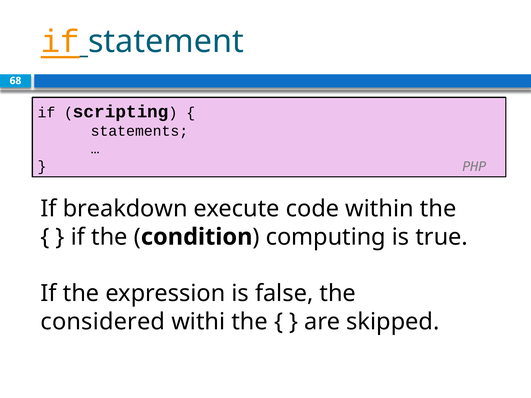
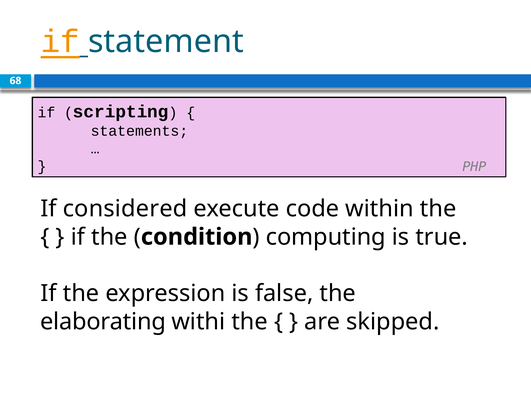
breakdown: breakdown -> considered (125, 209)
considered: considered -> elaborating (103, 322)
